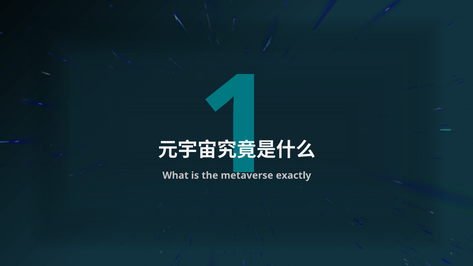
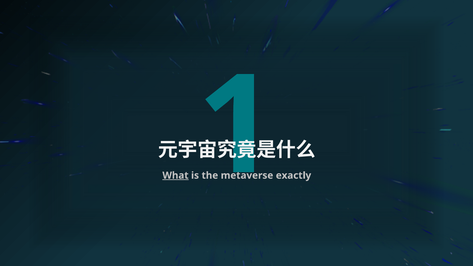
What underline: none -> present (175, 175)
